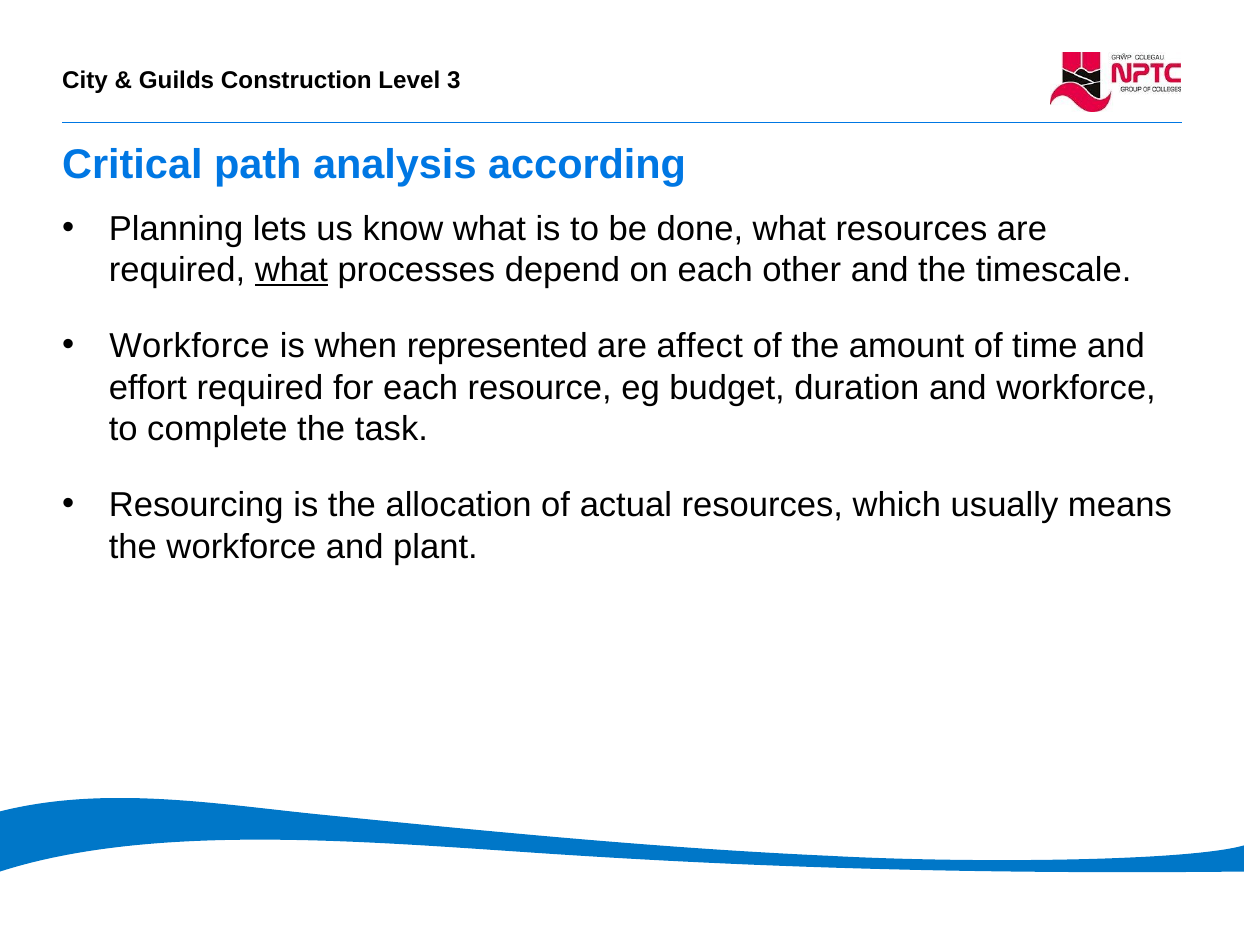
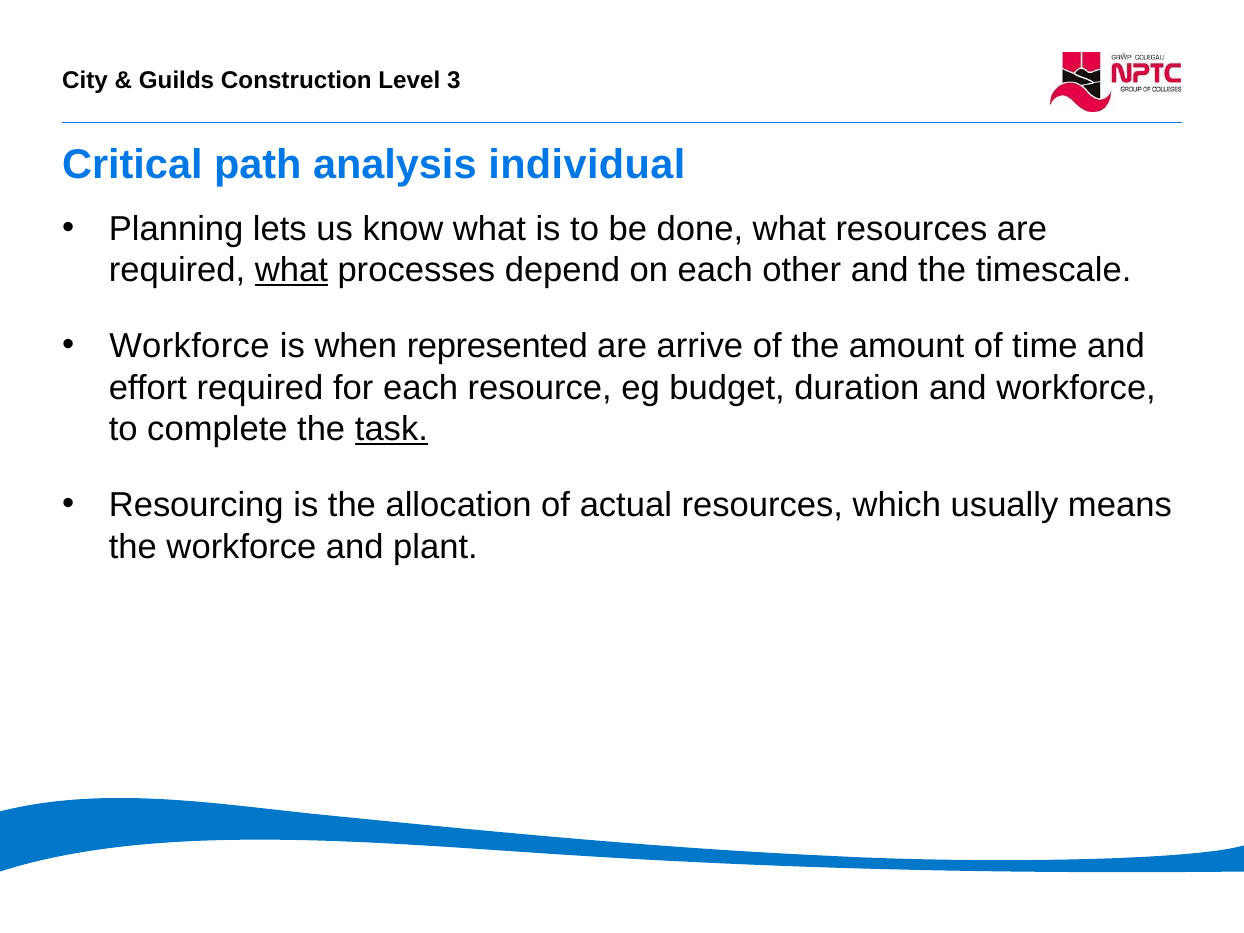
according: according -> individual (587, 165)
affect: affect -> arrive (700, 346)
task underline: none -> present (391, 429)
